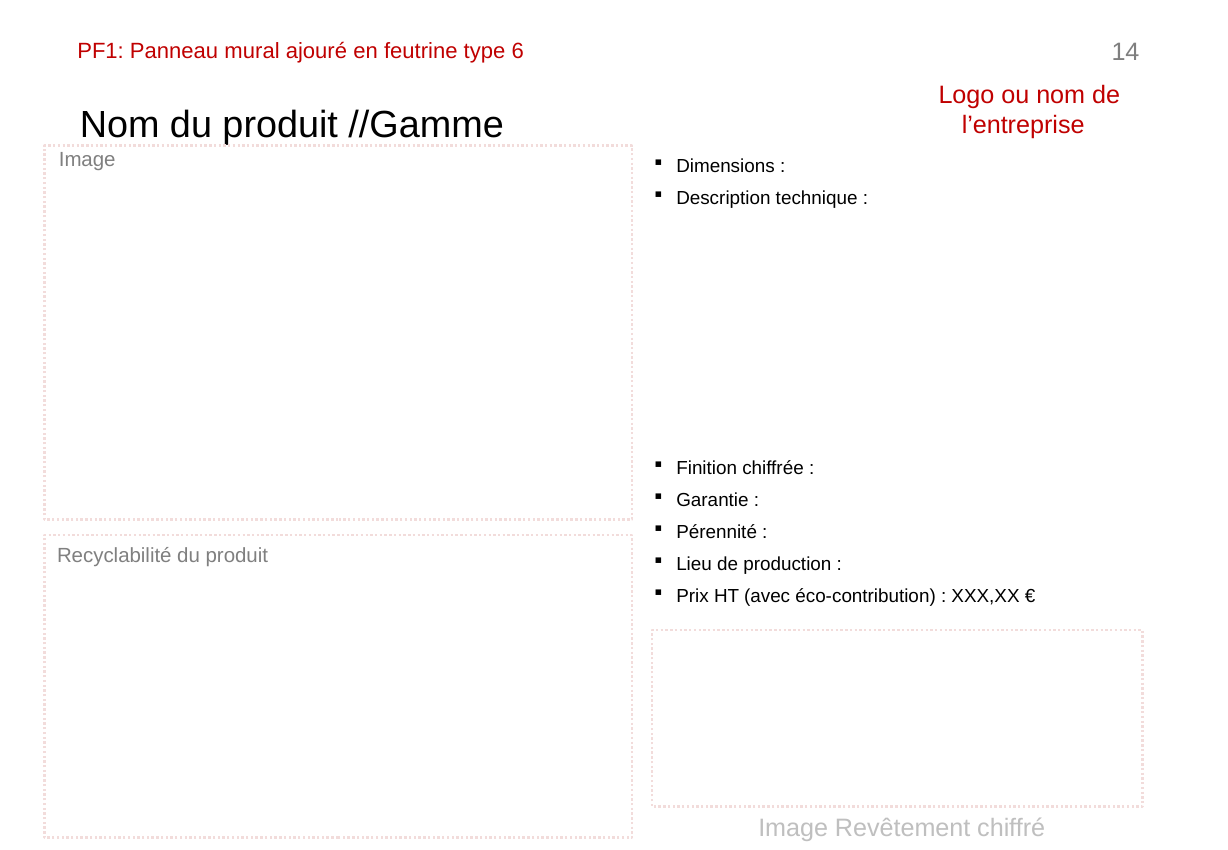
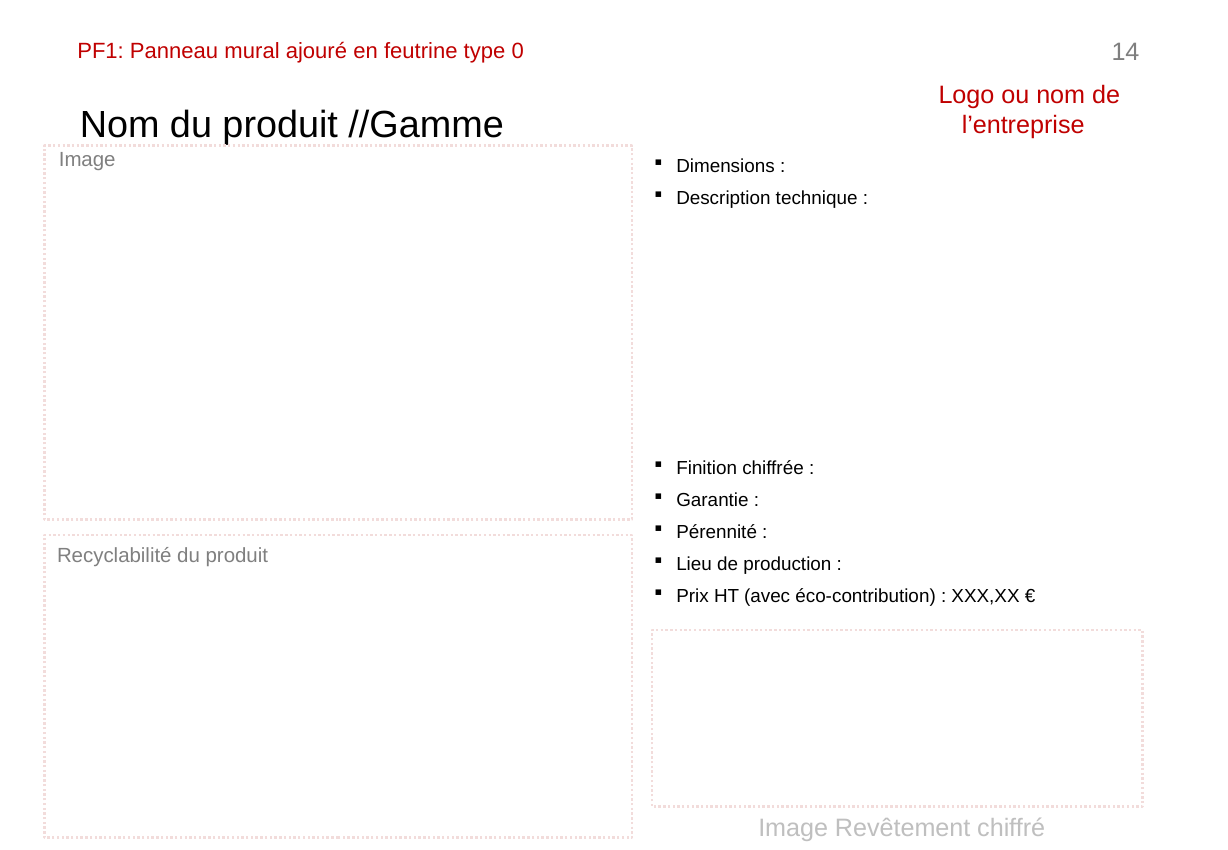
6: 6 -> 0 (518, 52)
